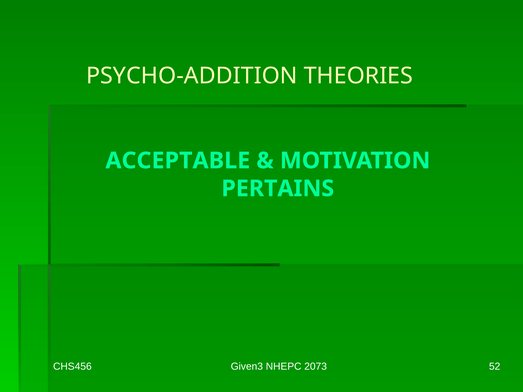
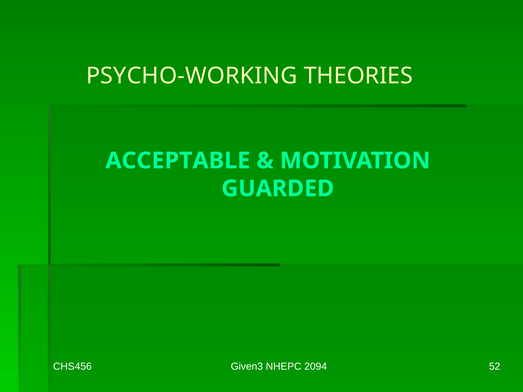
PSYCHO-ADDITION: PSYCHO-ADDITION -> PSYCHO-WORKING (192, 76)
PERTAINS: PERTAINS -> GUARDED (278, 189)
2073: 2073 -> 2094 (316, 367)
